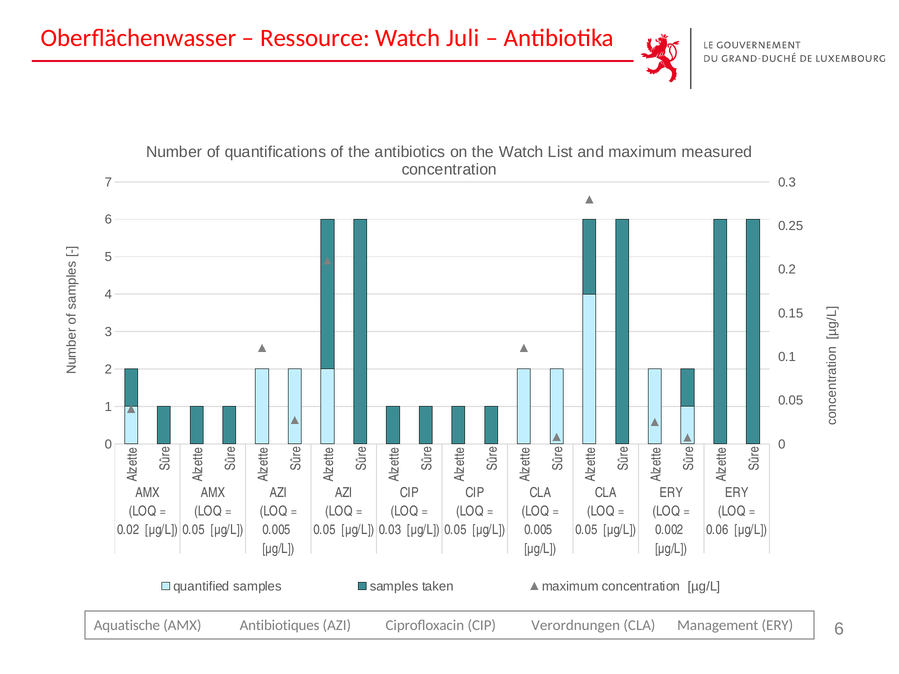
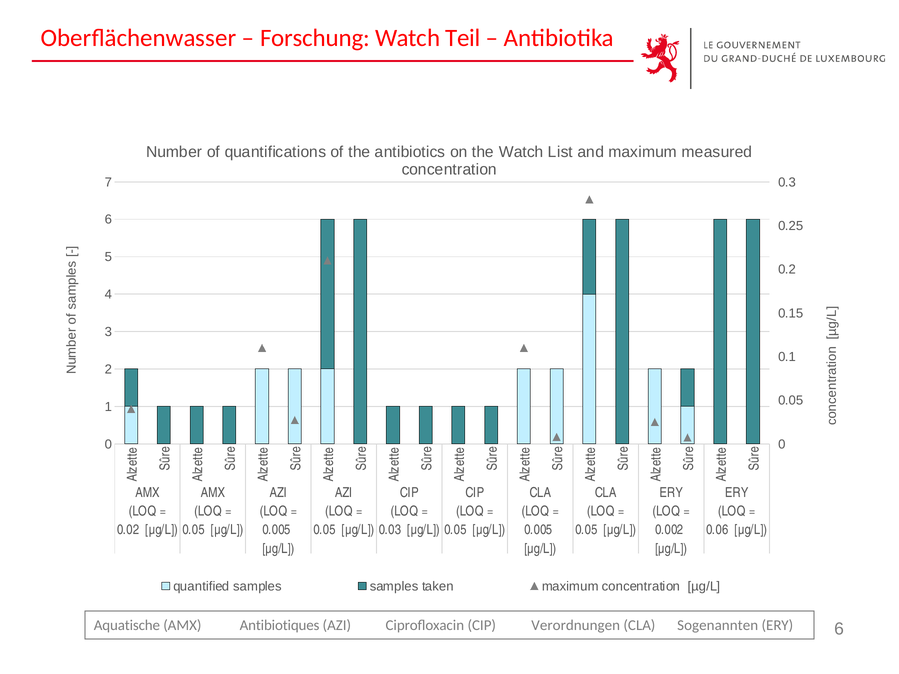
Ressource: Ressource -> Forschung (315, 38)
Juli: Juli -> Teil (463, 38)
Management: Management -> Sogenannten (718, 625)
